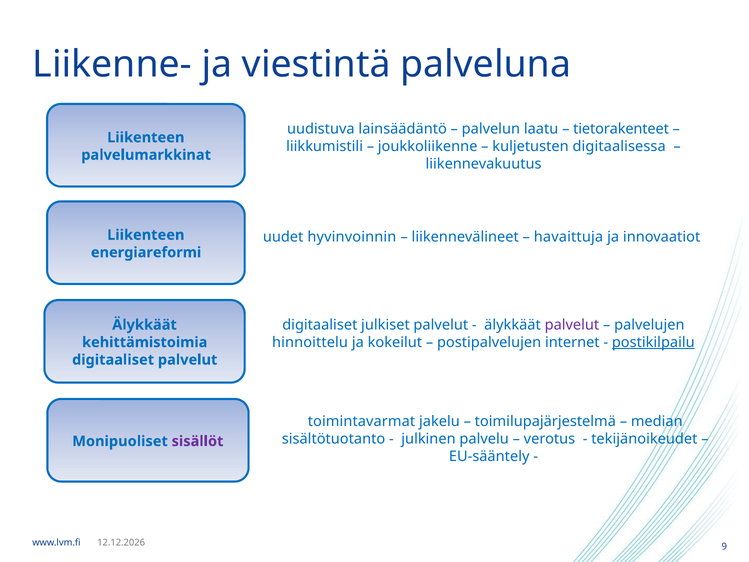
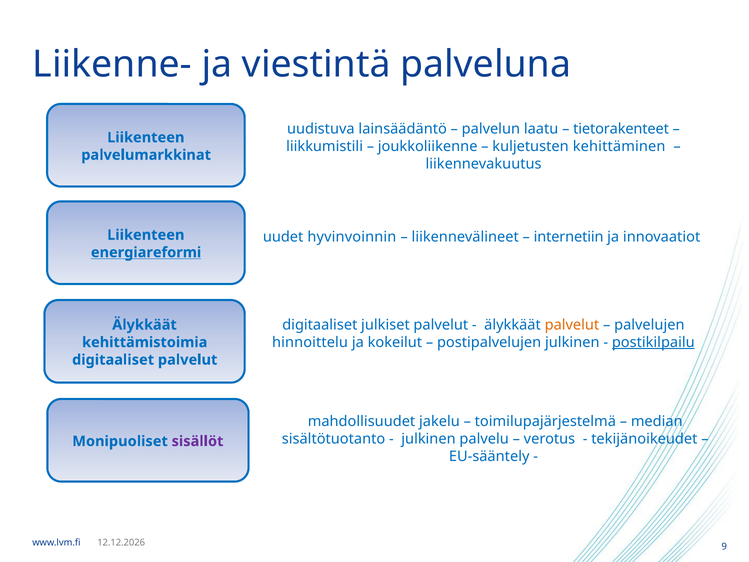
digitaalisessa: digitaalisessa -> kehittäminen (619, 146)
havaittuja: havaittuja -> internetiin (569, 237)
energiareformi underline: none -> present (146, 252)
palvelut colour: purple -> orange (572, 325)
postipalvelujen internet: internet -> julkinen (572, 342)
toimintavarmat: toimintavarmat -> mahdollisuudet (362, 421)
